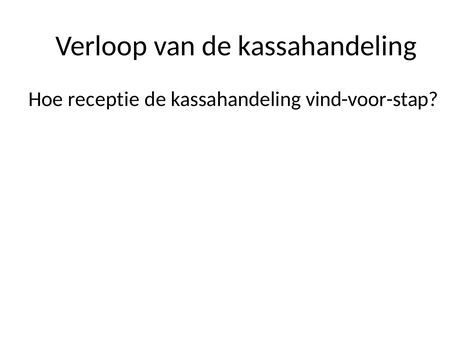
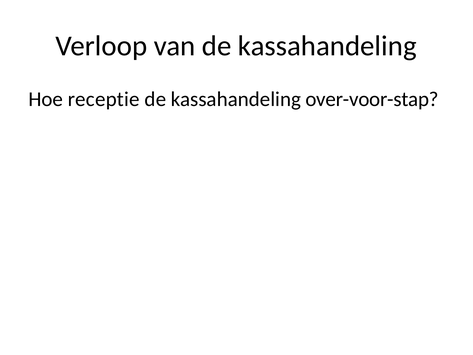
vind-voor-stap: vind-voor-stap -> over-voor-stap (372, 99)
